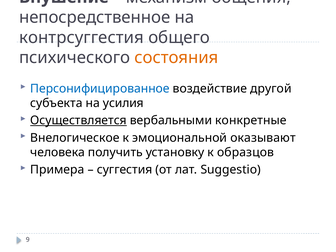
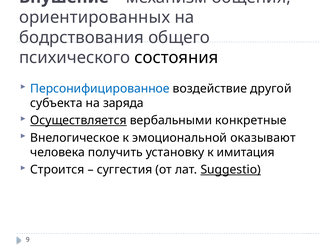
непосредственное: непосредственное -> ориентированных (95, 17)
контрсуггестия: контрсуггестия -> бодрствования (81, 38)
состояния colour: orange -> black (176, 58)
усилия: усилия -> заряда (123, 103)
образцов: образцов -> имитация (246, 152)
Примера: Примера -> Строится (57, 170)
Suggestio underline: none -> present (231, 170)
